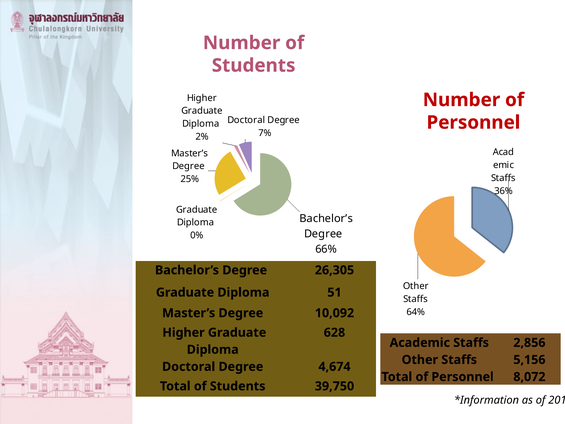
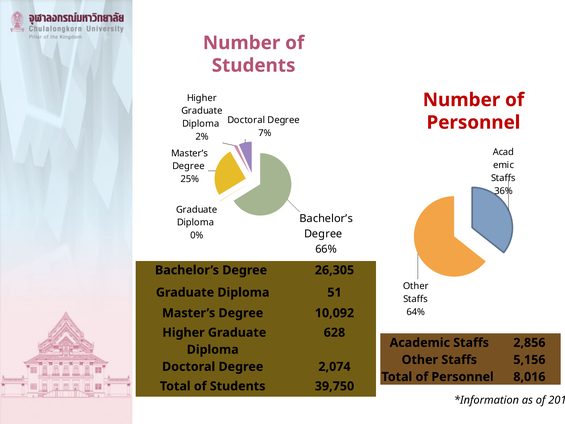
4,674: 4,674 -> 2,074 (334, 366)
8,072: 8,072 -> 8,016 (529, 377)
